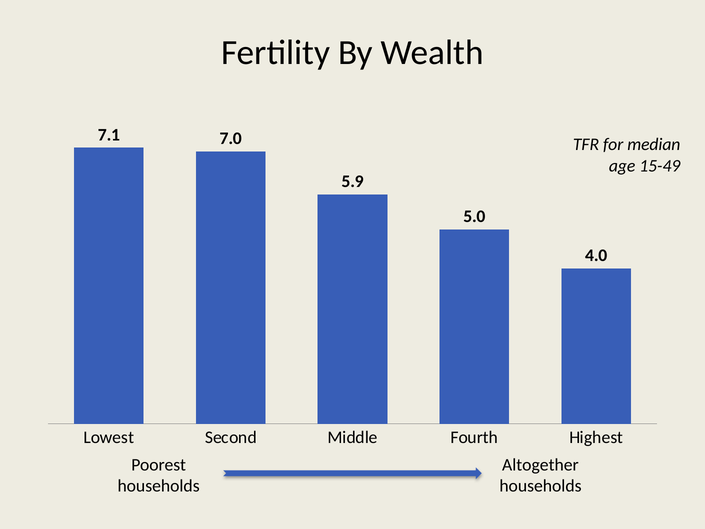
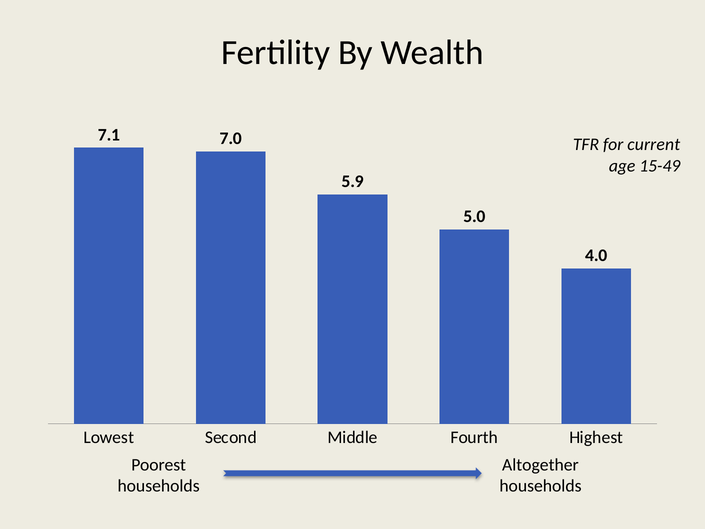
median: median -> current (654, 145)
